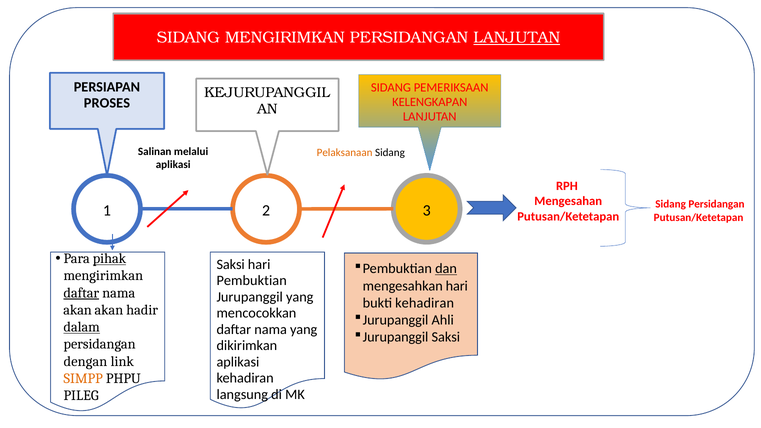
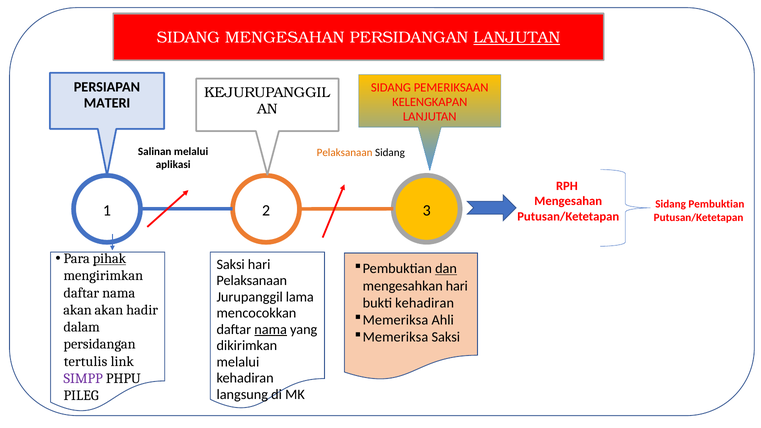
SIDANG MENGIRIMKAN: MENGIRIMKAN -> MENGESAHAN (285, 38)
PROSES: PROSES -> MATERI (107, 103)
Sidang Persidangan: Persidangan -> Pembuktian (716, 204)
Pembuktian: Pembuktian -> Pelaksanaan (252, 281)
daftar underline: present -> none (81, 293)
Jurupanggil yang: yang -> lama (300, 297)
Jurupanggil: Jurupanggil -> Memeriksa (395, 320)
dalam underline: present -> none (82, 327)
nama underline: none -> present (271, 329)
Jurupanggil: Jurupanggil -> Memeriksa (395, 337)
dengan: dengan -> tertulis (86, 361)
aplikasi: aplikasi -> melalui (238, 362)
SIMPP colour: orange -> purple (83, 379)
